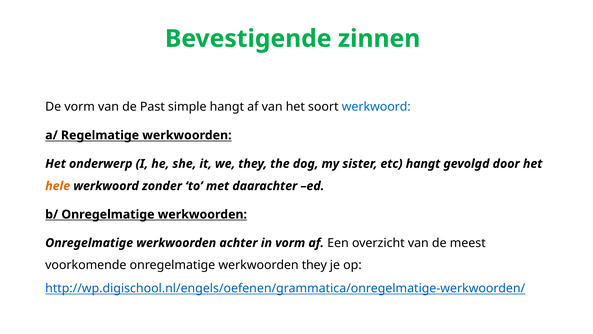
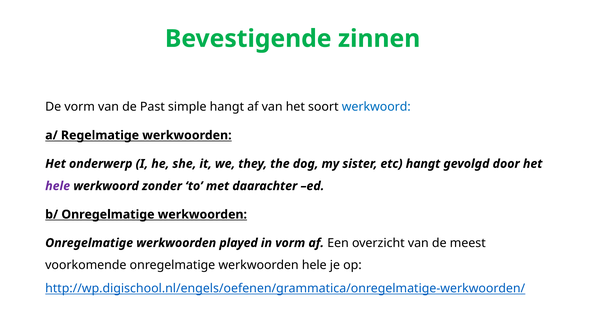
hele colour: orange -> purple (58, 186)
achter: achter -> played (239, 243)
werkwoorden they: they -> hele (314, 265)
